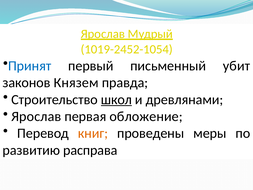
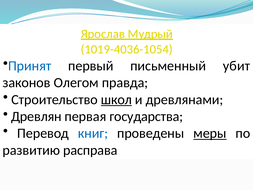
1019-2452-1054: 1019-2452-1054 -> 1019-4036-1054 (127, 49)
Князем: Князем -> Олегом (76, 83)
Ярослав: Ярослав -> Древлян (36, 116)
обложение: обложение -> государства (146, 116)
книг colour: orange -> blue (93, 133)
меры underline: none -> present (210, 133)
